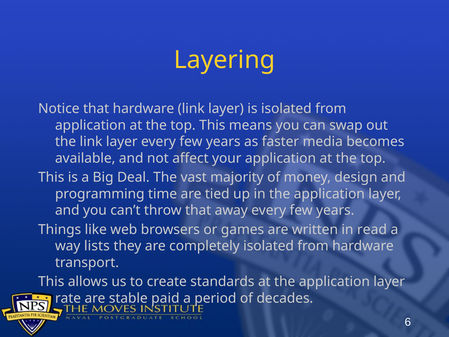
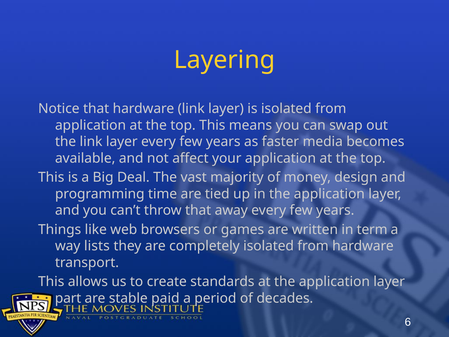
read: read -> term (372, 229)
rate: rate -> part (68, 298)
